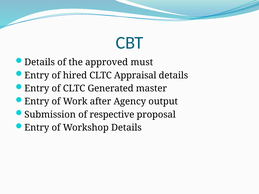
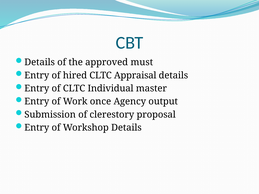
Generated: Generated -> Individual (111, 89)
after: after -> once (100, 102)
respective: respective -> clerestory (112, 115)
